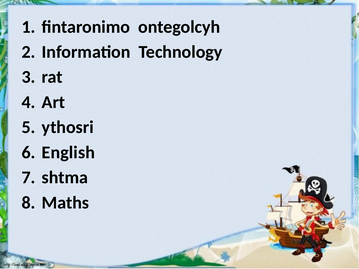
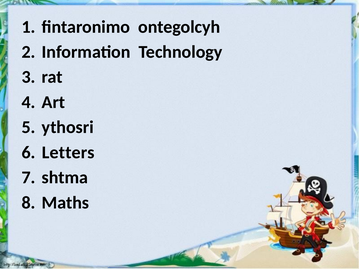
English: English -> Letters (68, 153)
